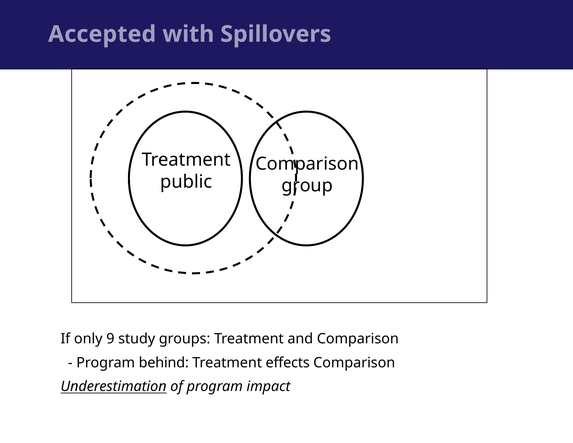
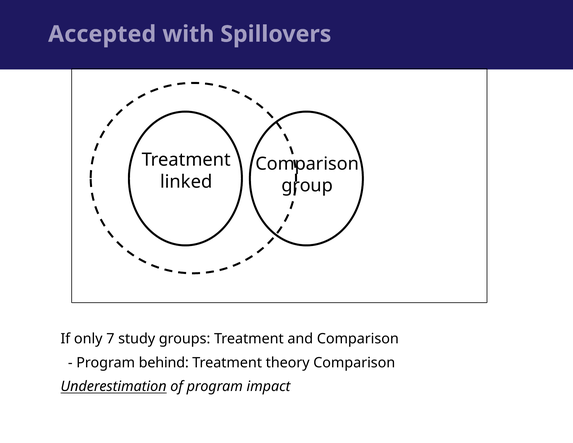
public: public -> linked (186, 182)
9: 9 -> 7 (110, 339)
effects: effects -> theory (288, 362)
